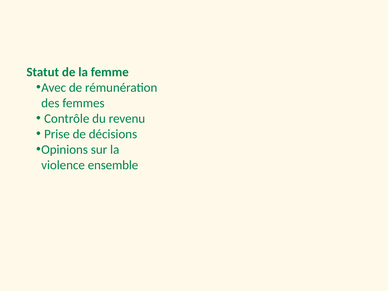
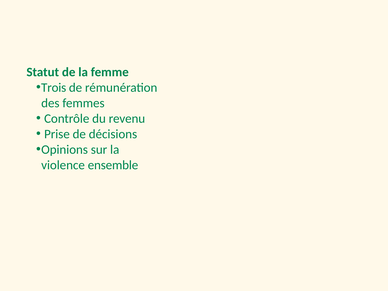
Avec: Avec -> Trois (54, 88)
